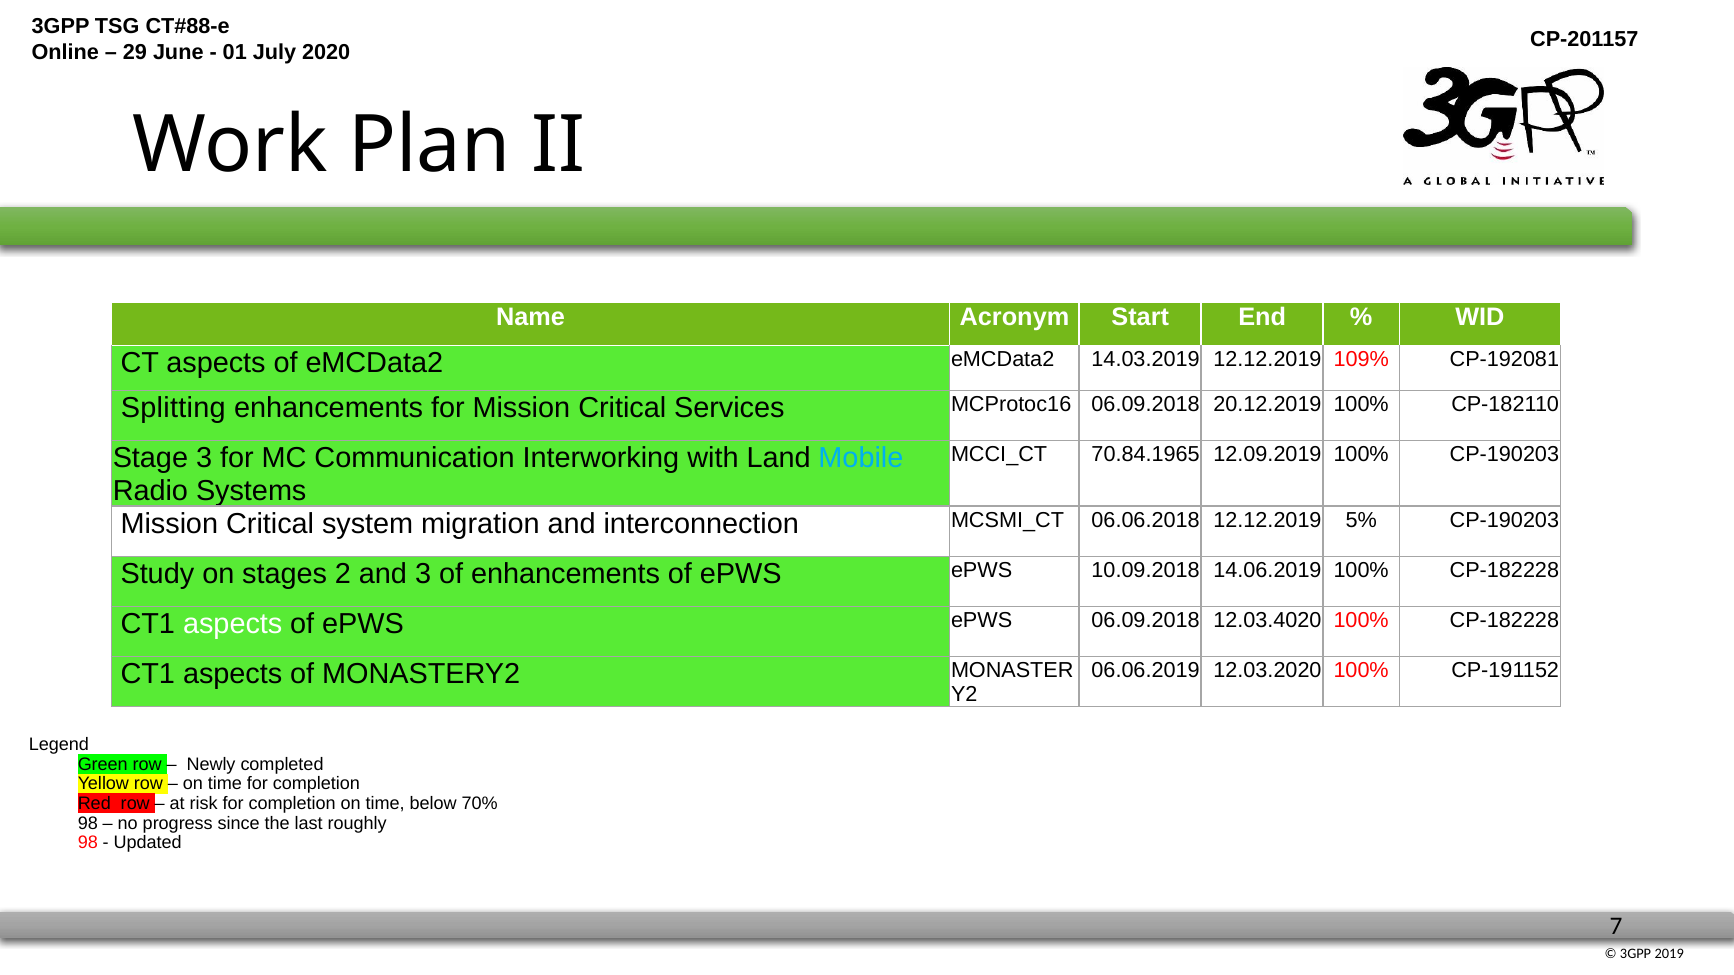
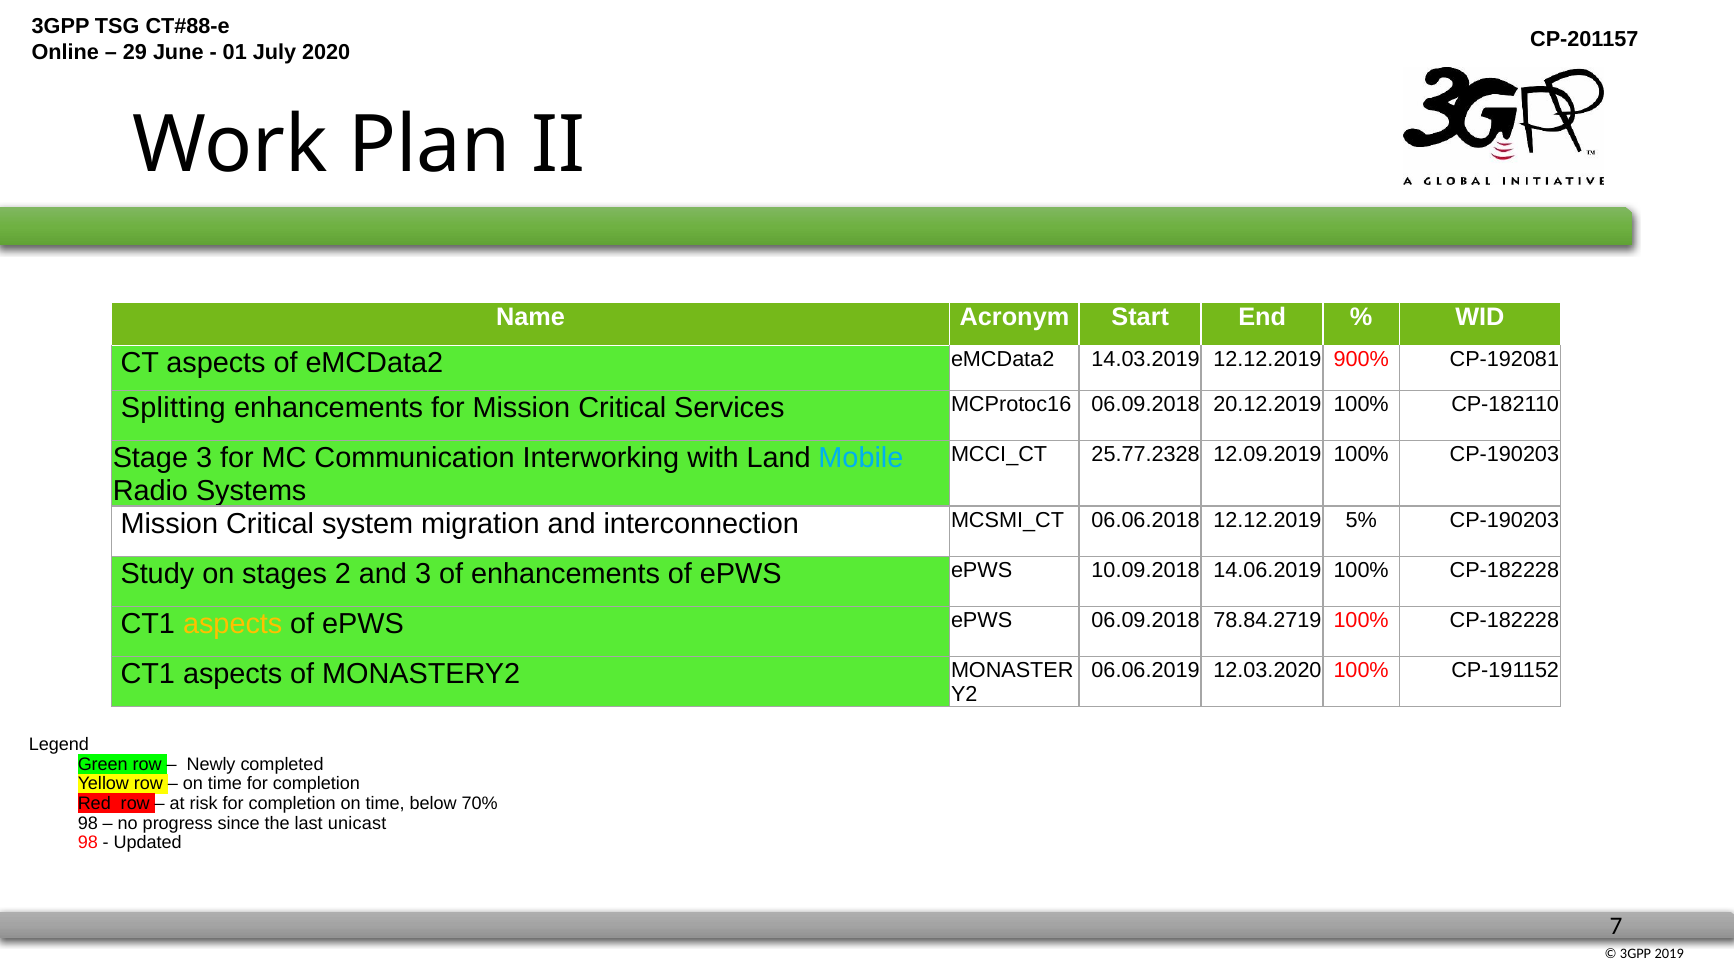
109%: 109% -> 900% (1361, 359)
70.84.1965: 70.84.1965 -> 25.77.2328 (1146, 455)
aspects colour: white -> yellow (233, 624)
12.03.4020: 12.03.4020 -> 78.84.2719 (1267, 621)
roughly: roughly -> unicast (357, 823)
